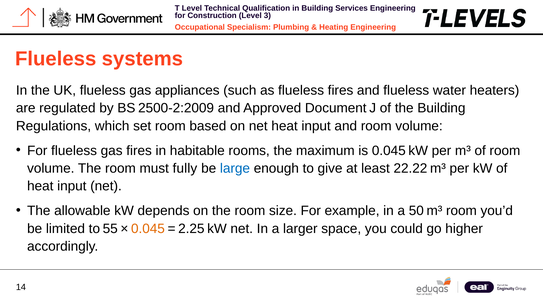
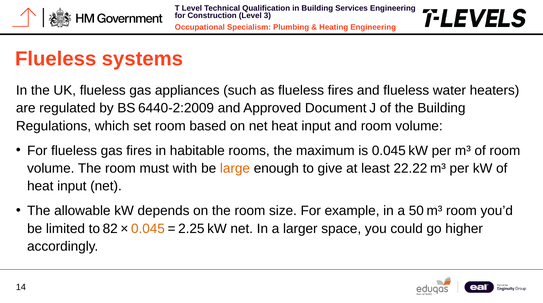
2500‑2:2009: 2500‑2:2009 -> 6440‑2:2009 (176, 108)
fully: fully -> with (185, 169)
large colour: blue -> orange (235, 169)
55: 55 -> 82 (110, 229)
